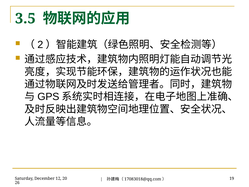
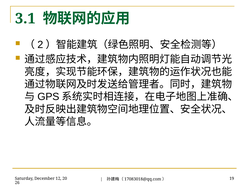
3.5: 3.5 -> 3.1 (25, 19)
